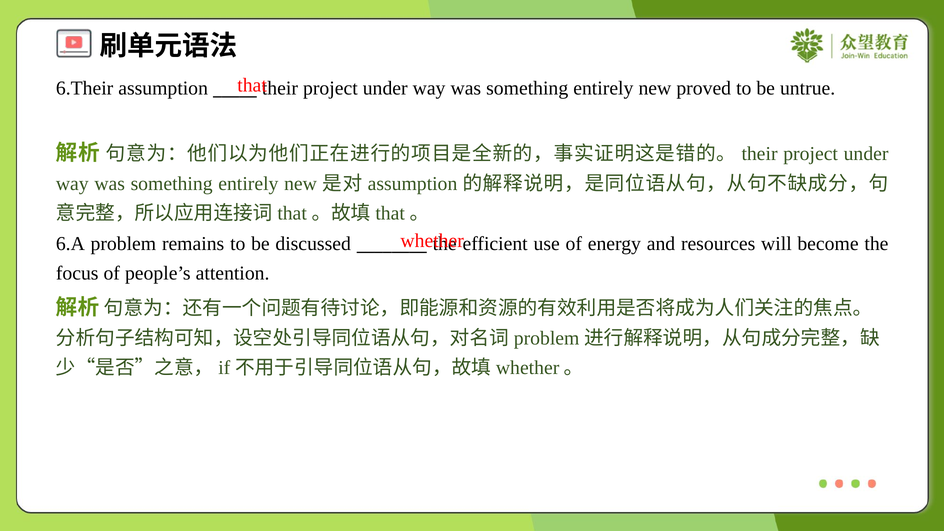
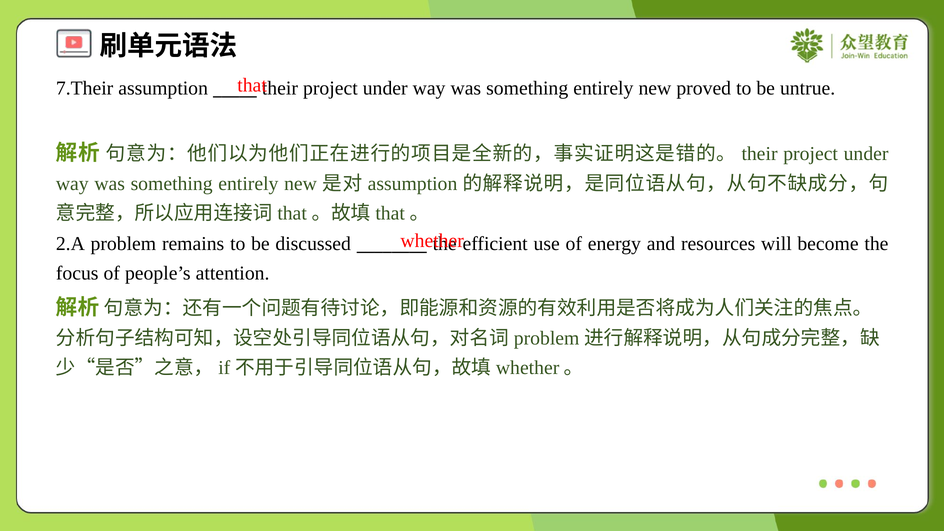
6.Their: 6.Their -> 7.Their (85, 88)
6.A: 6.A -> 2.A (70, 244)
